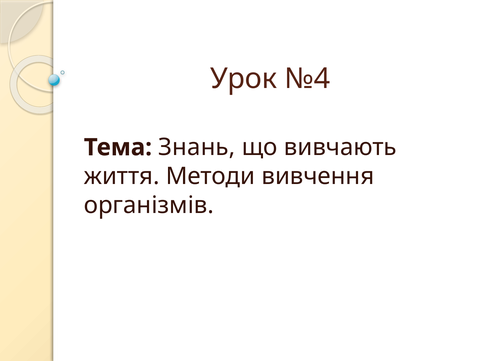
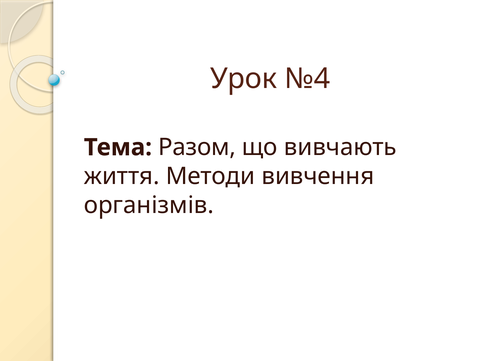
Знань: Знань -> Разом (197, 147)
